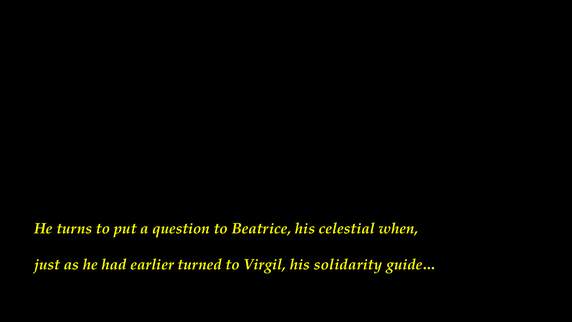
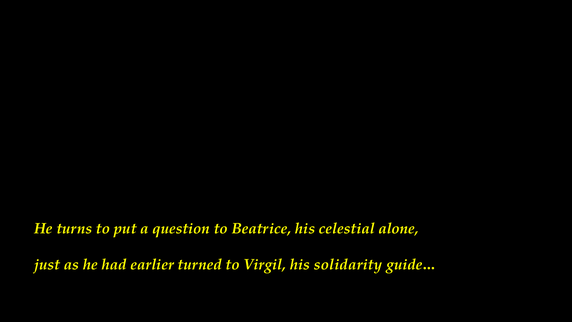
when: when -> alone (398, 228)
